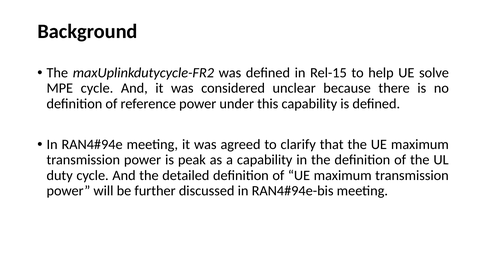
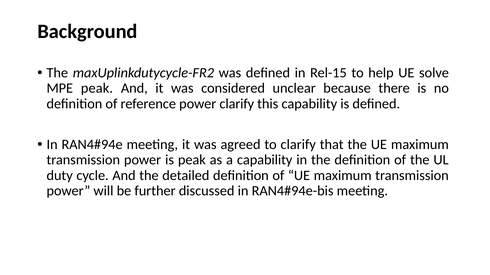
MPE cycle: cycle -> peak (97, 88)
power under: under -> clarify (237, 104)
